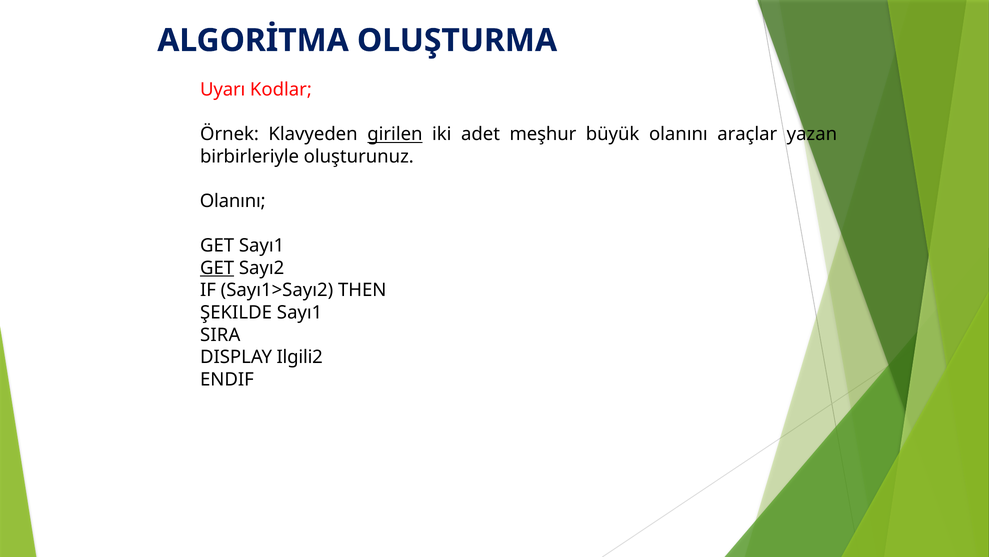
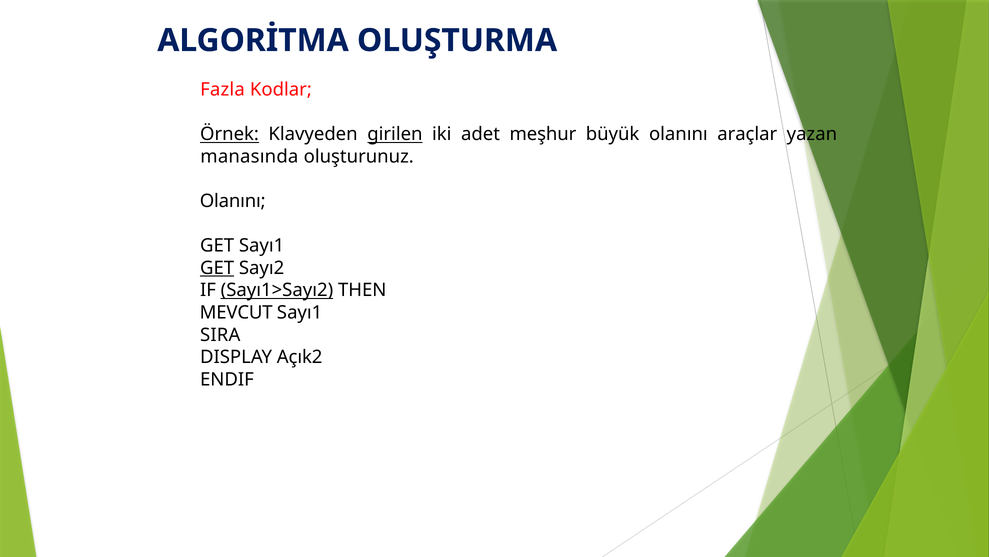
Uyarı: Uyarı -> Fazla (223, 90)
Örnek underline: none -> present (230, 134)
birbirleriyle: birbirleriyle -> manasında (249, 156)
Sayı1>Sayı2 underline: none -> present (277, 290)
ŞEKILDE: ŞEKILDE -> MEVCUT (236, 312)
Ilgili2: Ilgili2 -> Açık2 (300, 357)
